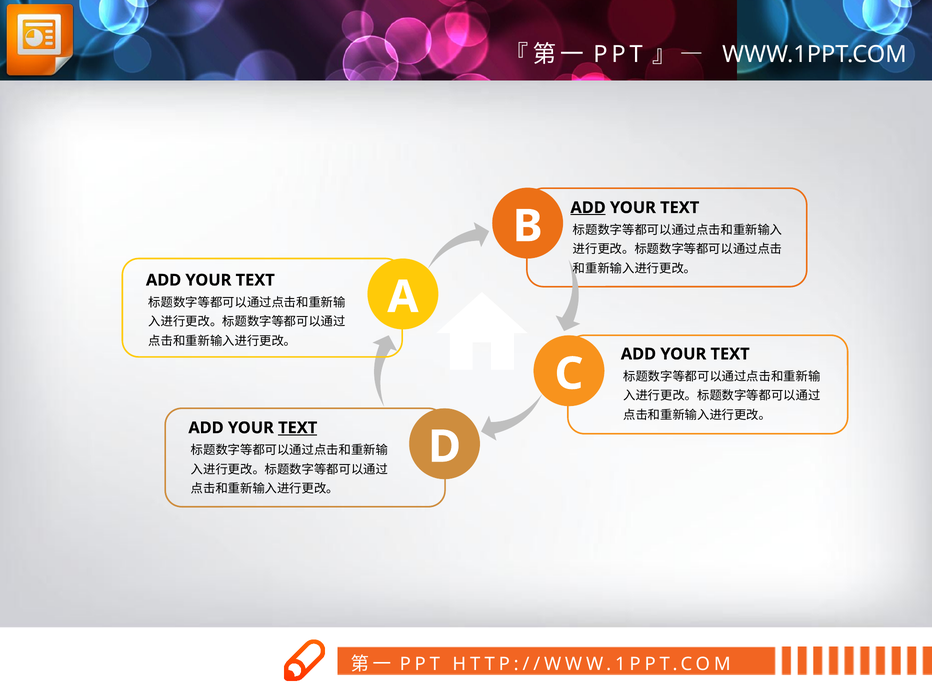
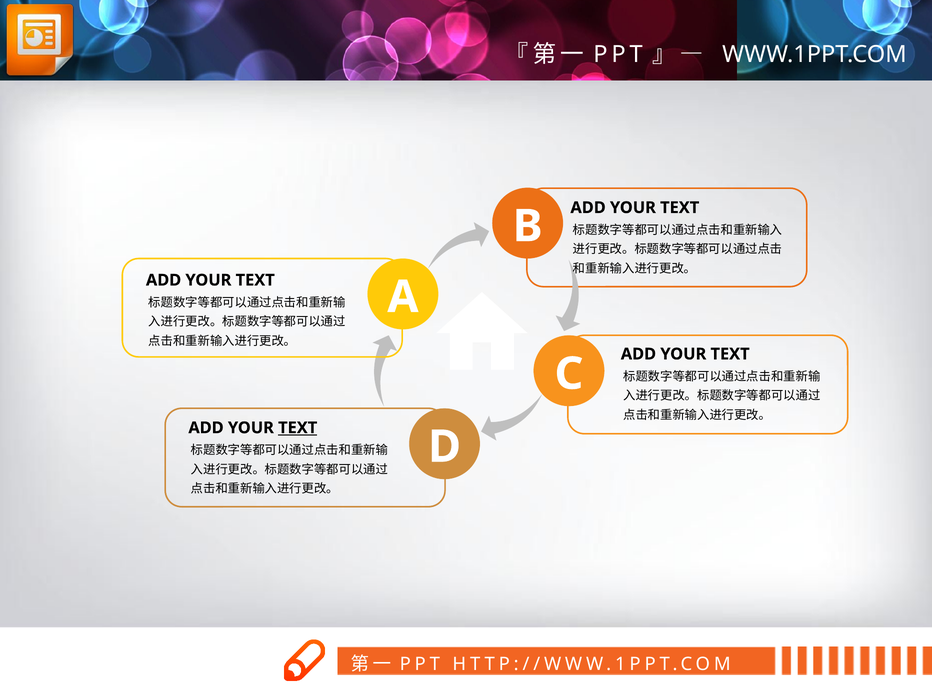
ADD underline: present -> none (588, 208)
